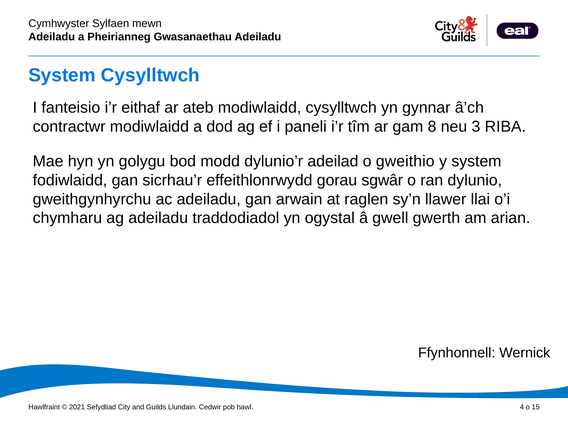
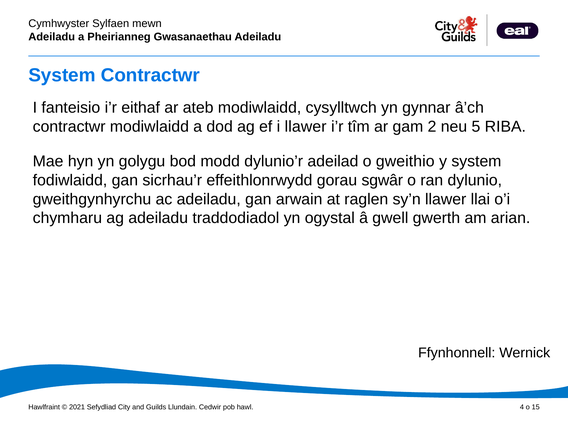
System Cysylltwch: Cysylltwch -> Contractwr (150, 75)
i paneli: paneli -> llawer (306, 127)
8: 8 -> 2 (432, 127)
3: 3 -> 5 (476, 127)
